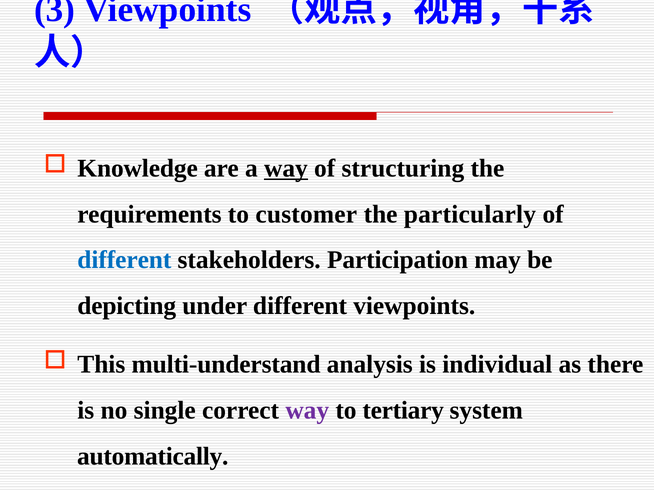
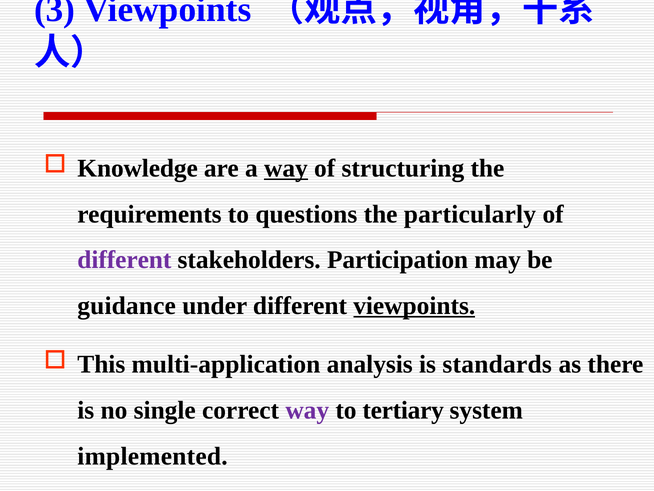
customer: customer -> questions (306, 214)
different colour: blue -> purple (124, 260)
depicting: depicting -> guidance (127, 306)
viewpoints underline: none -> present (414, 306)
multi-understand: multi-understand -> multi-application (226, 364)
individual: individual -> standards (497, 364)
automatically: automatically -> implemented (153, 456)
